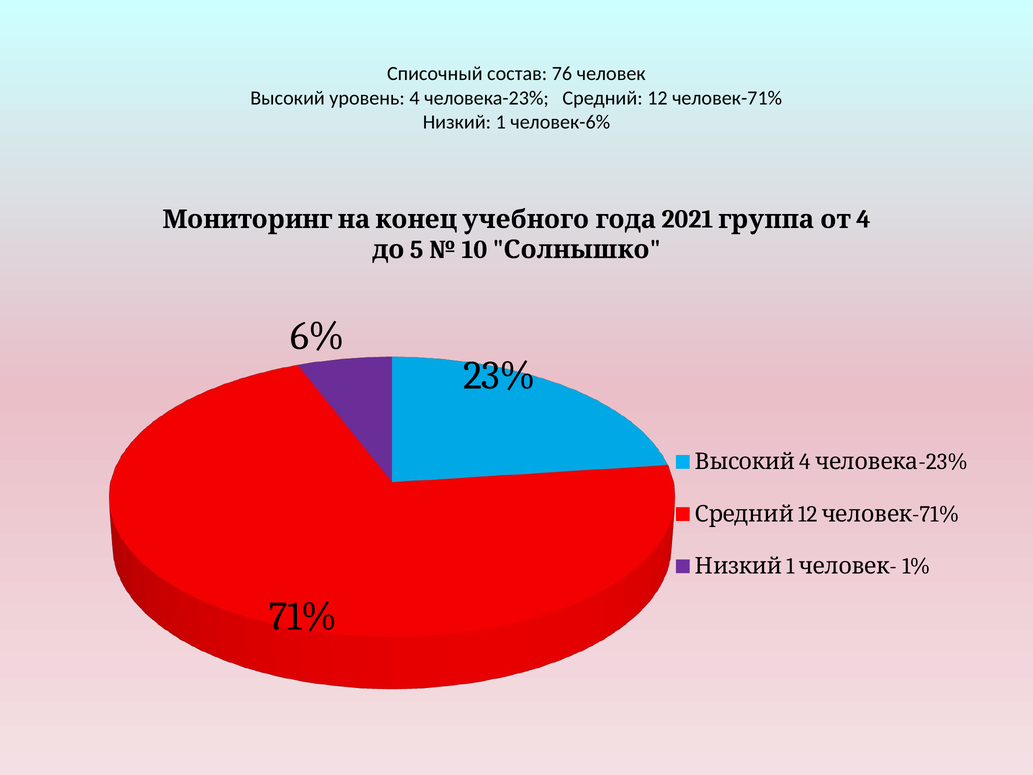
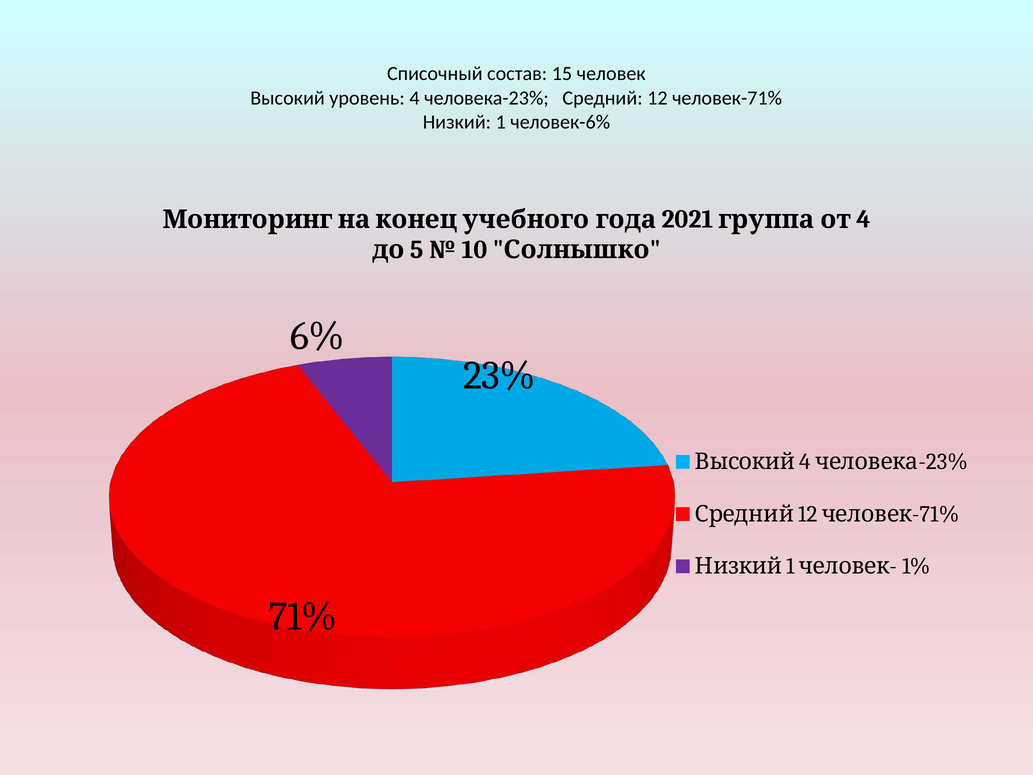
76: 76 -> 15 (562, 74)
